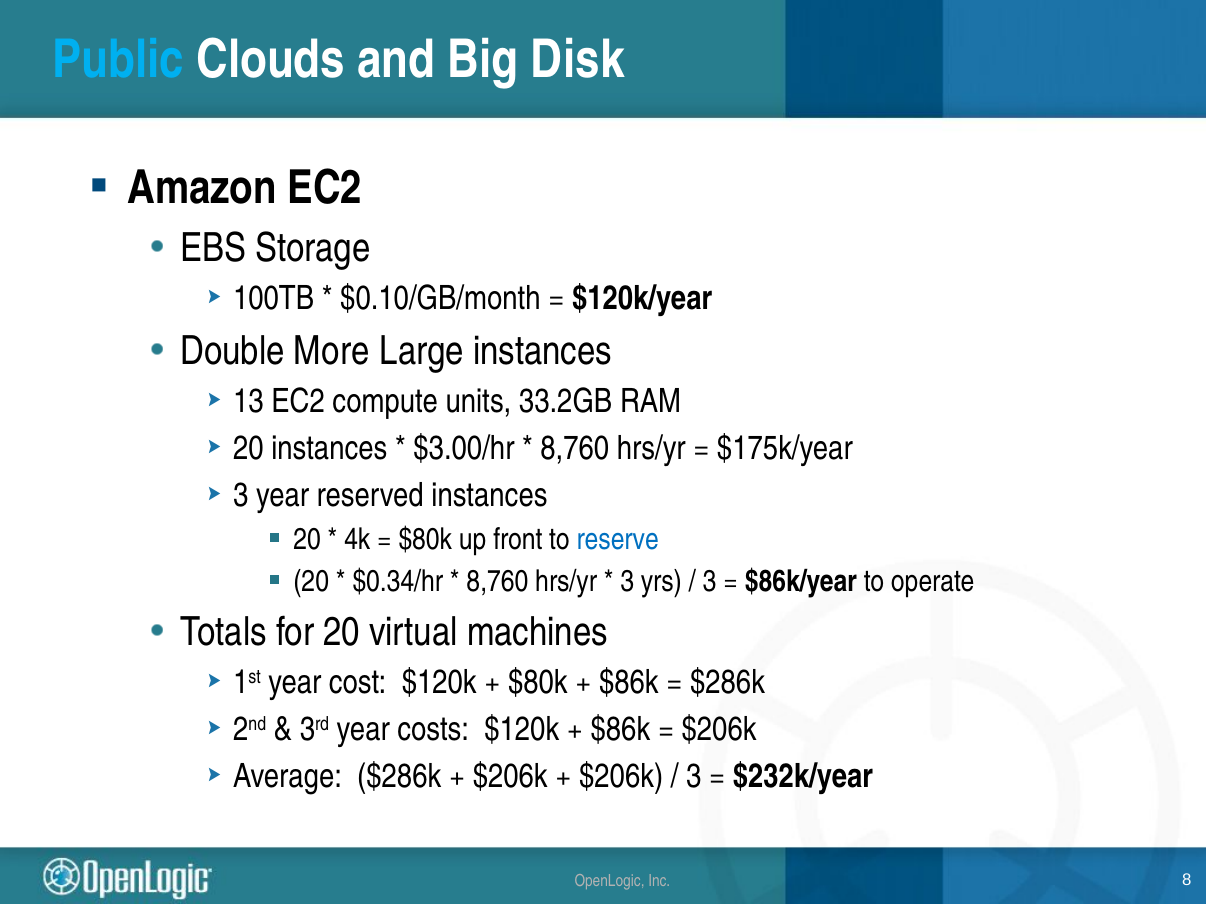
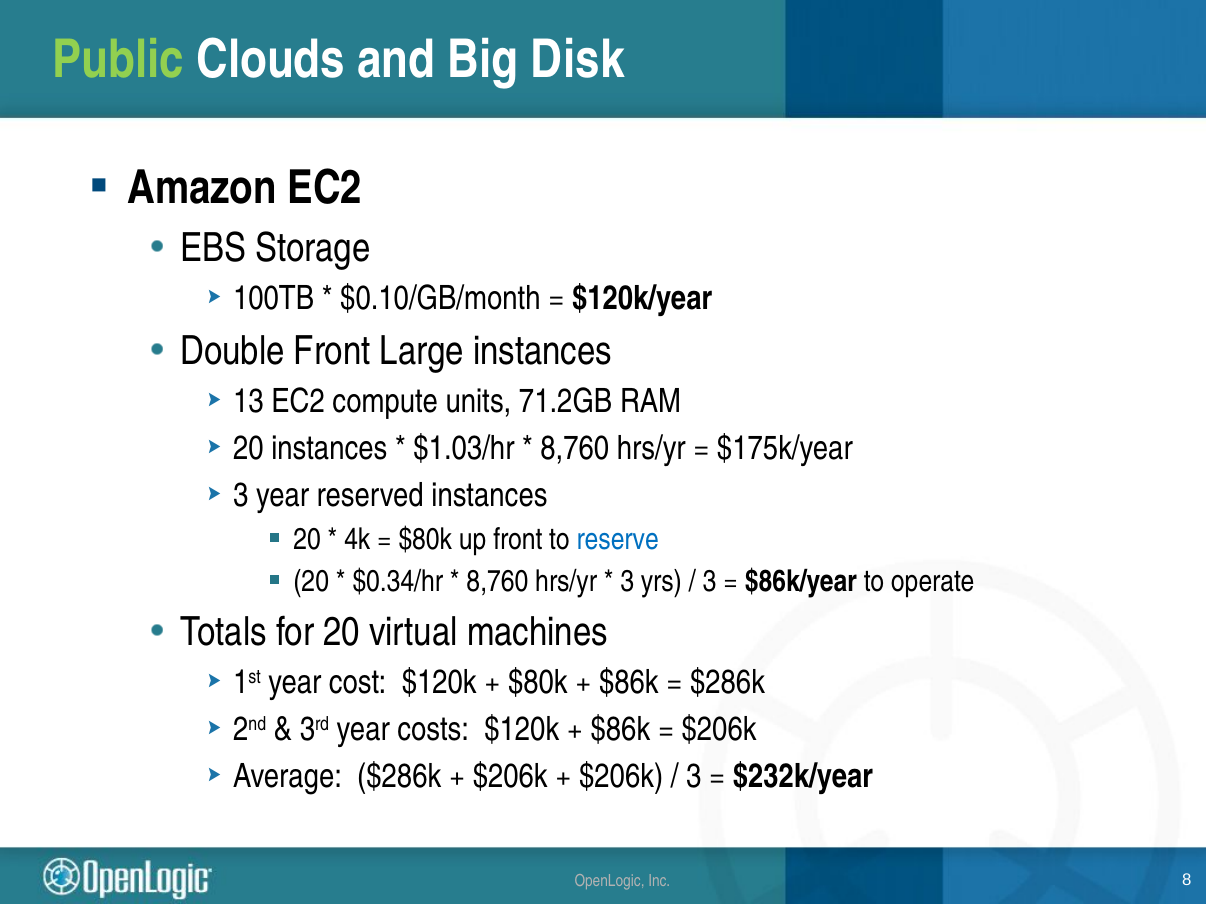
Public colour: light blue -> light green (118, 60)
Double More: More -> Front (332, 351)
33.2GB: 33.2GB -> 71.2GB (566, 402)
$3.00/hr: $3.00/hr -> $1.03/hr (464, 449)
